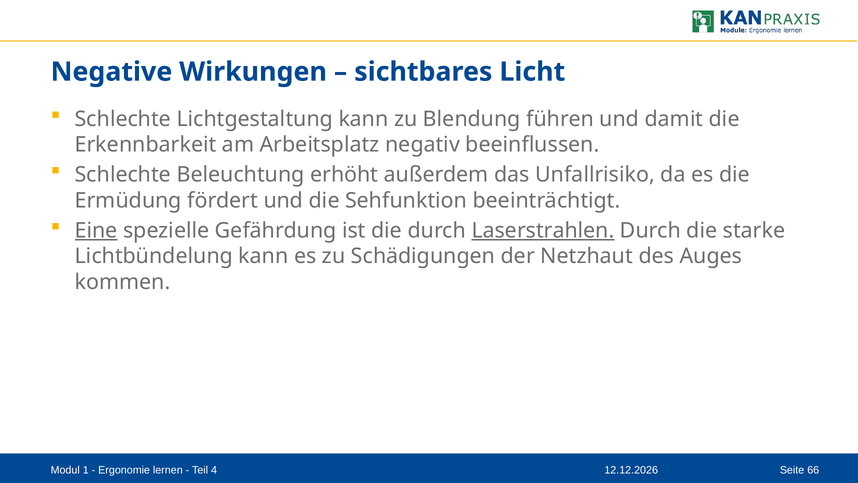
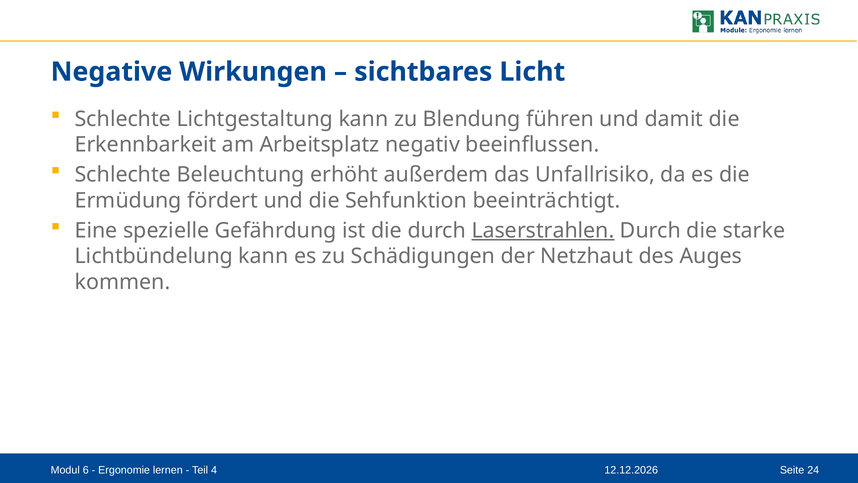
Eine underline: present -> none (96, 230)
1: 1 -> 6 (86, 470)
66: 66 -> 24 (813, 470)
